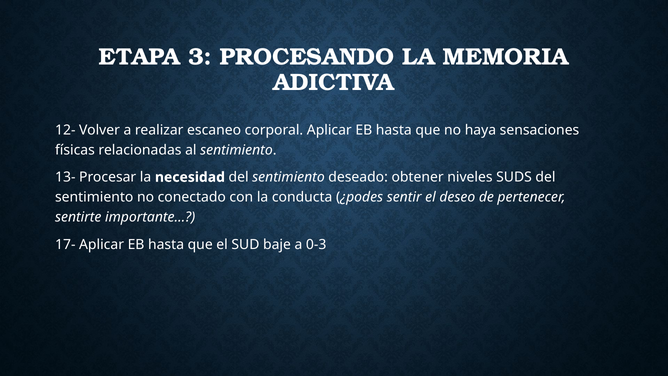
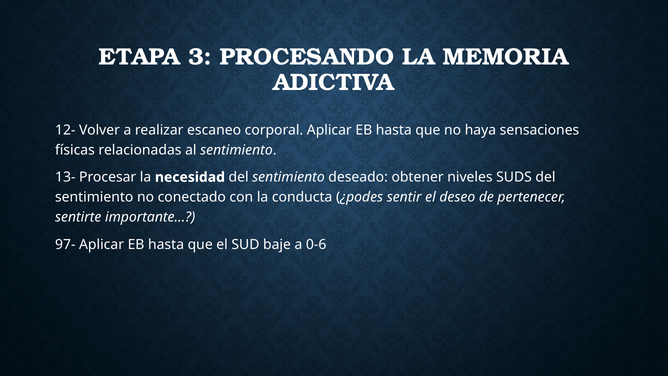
17-: 17- -> 97- (65, 244)
0-3: 0-3 -> 0-6 (316, 244)
